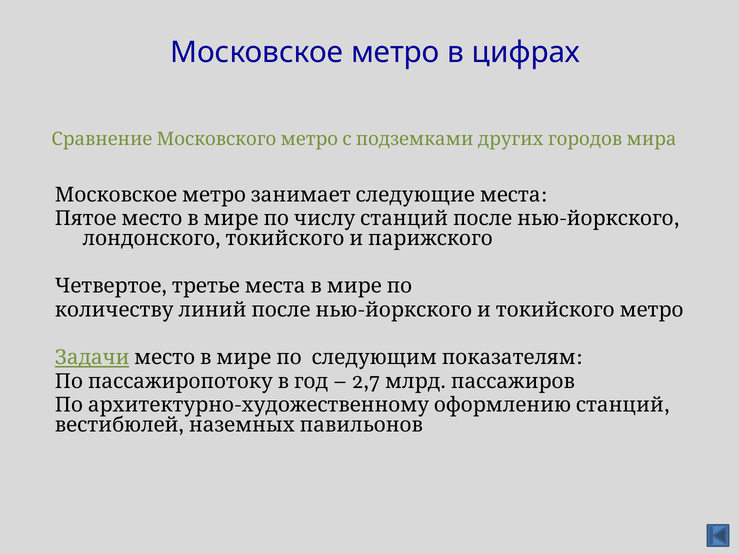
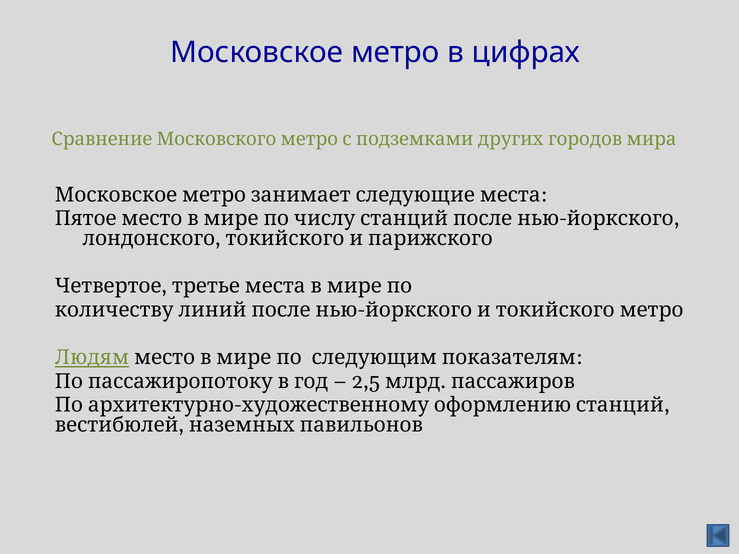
Задачи: Задачи -> Людям (92, 358)
2,7: 2,7 -> 2,5 (366, 381)
